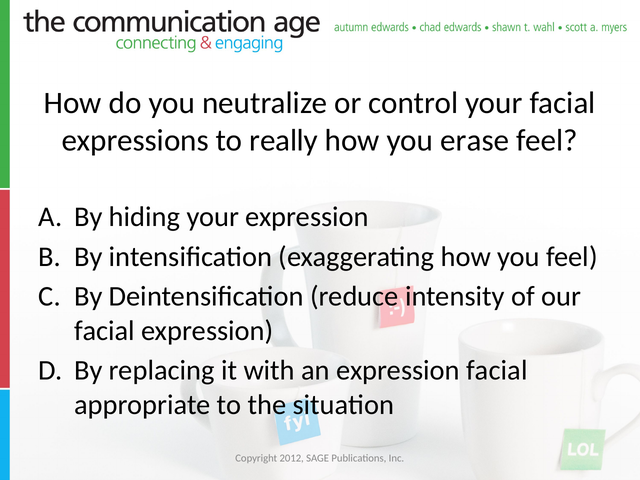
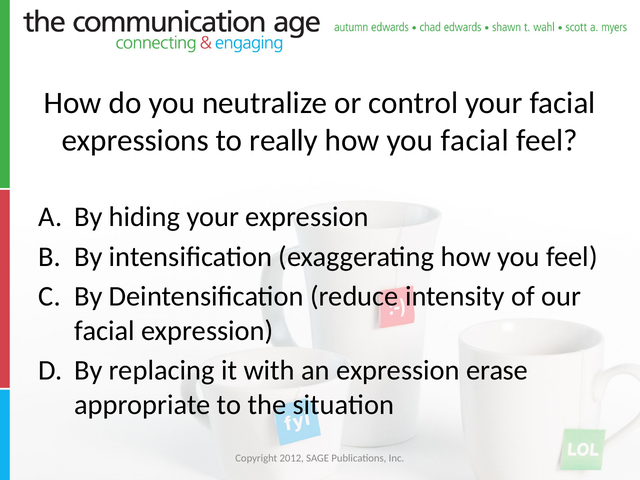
you erase: erase -> facial (475, 140)
expression facial: facial -> erase (497, 371)
